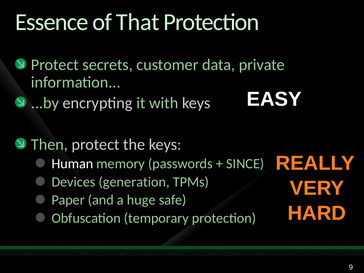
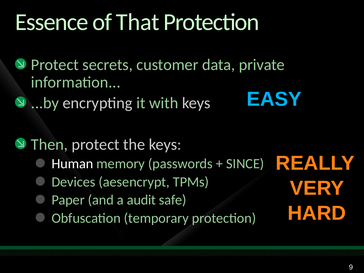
EASY colour: white -> light blue (274, 99)
generation: generation -> aesencrypt (134, 182)
huge: huge -> audit (141, 200)
